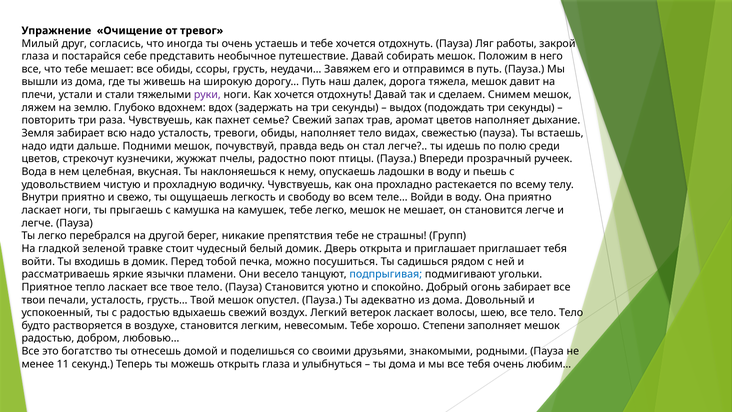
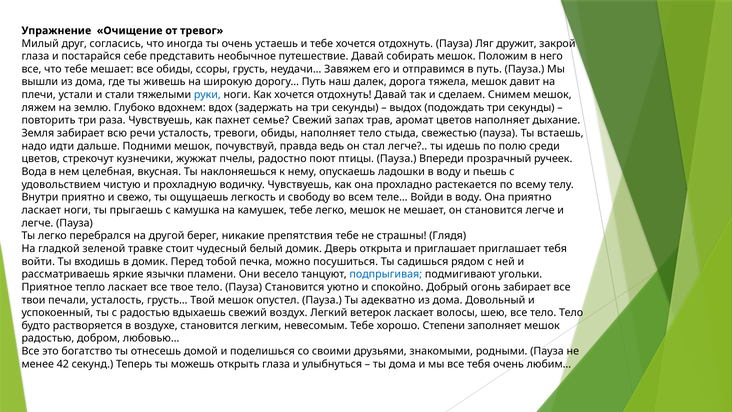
работы: работы -> дружит (516, 43)
руки colour: purple -> blue (207, 95)
всю надо: надо -> речи (143, 133)
видах: видах -> стыда (402, 133)
Групп: Групп -> Глядя (448, 236)
11: 11 -> 42 (63, 364)
